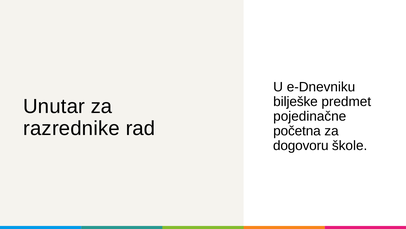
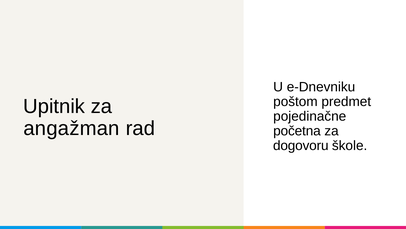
bilješke: bilješke -> poštom (295, 101)
Unutar: Unutar -> Upitnik (54, 106)
razrednike: razrednike -> angažman (71, 128)
